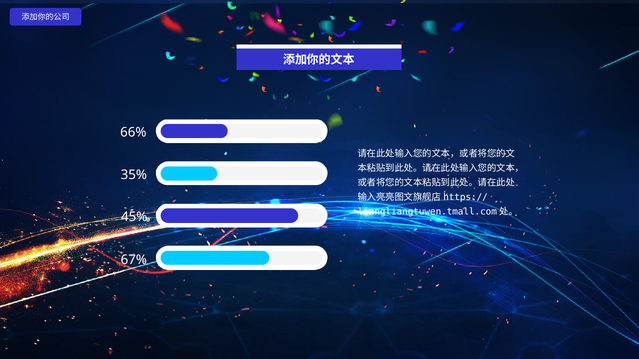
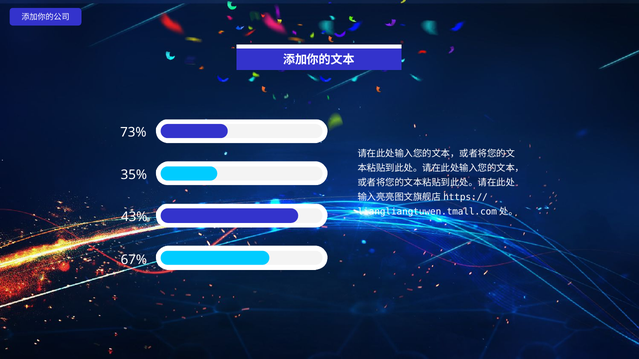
66%: 66% -> 73% (133, 132)
45%: 45% -> 43% (134, 217)
